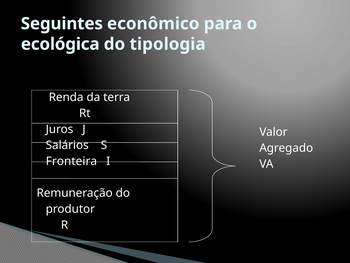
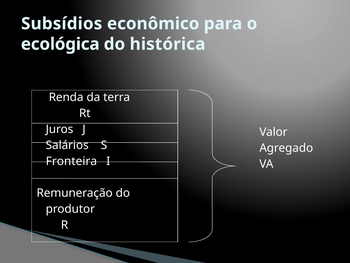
Seguintes: Seguintes -> Subsídios (62, 24)
tipologia: tipologia -> histórica (168, 44)
